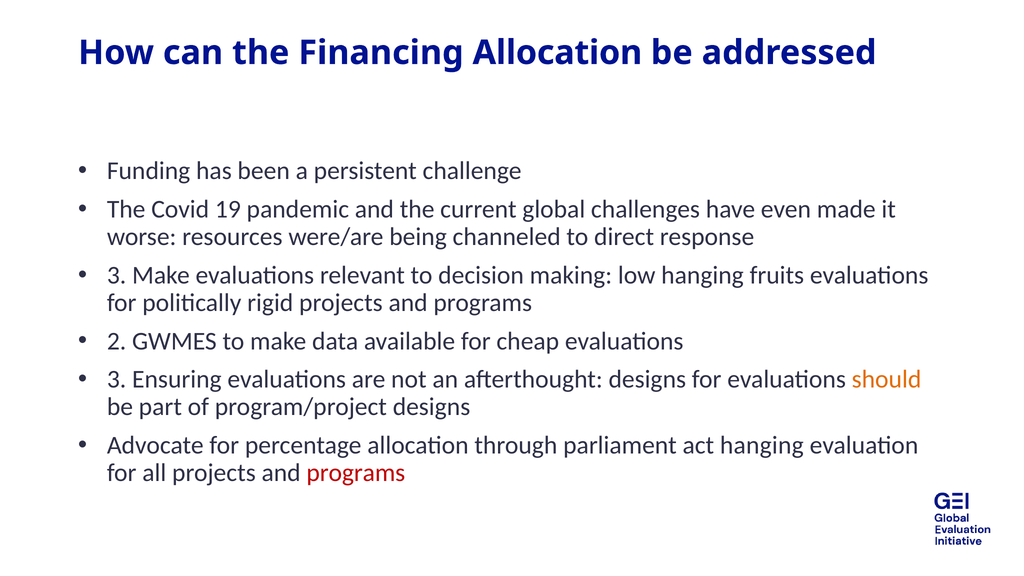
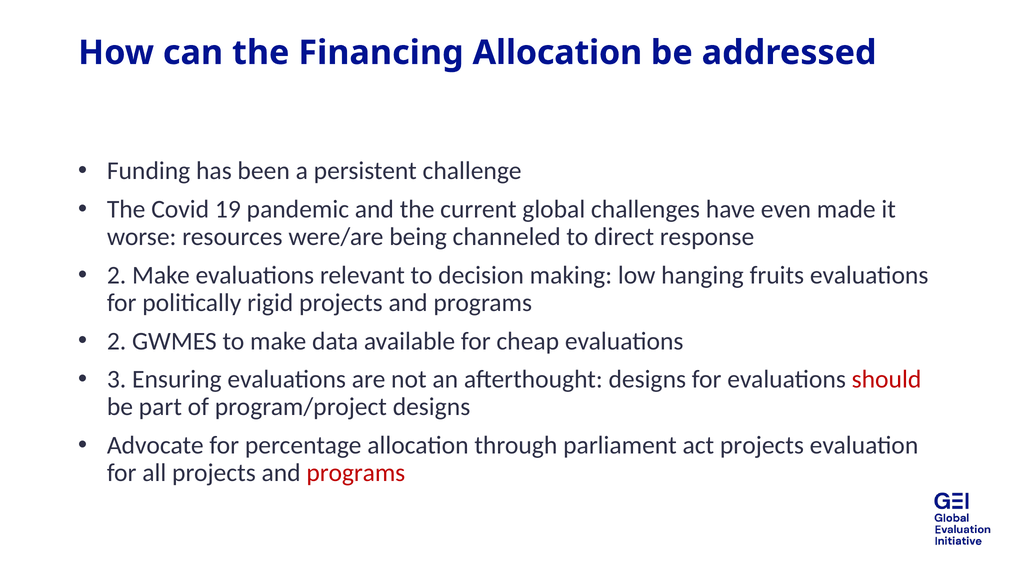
3: 3 -> 2 (117, 275)
should colour: orange -> red (886, 379)
act hanging: hanging -> projects (762, 445)
